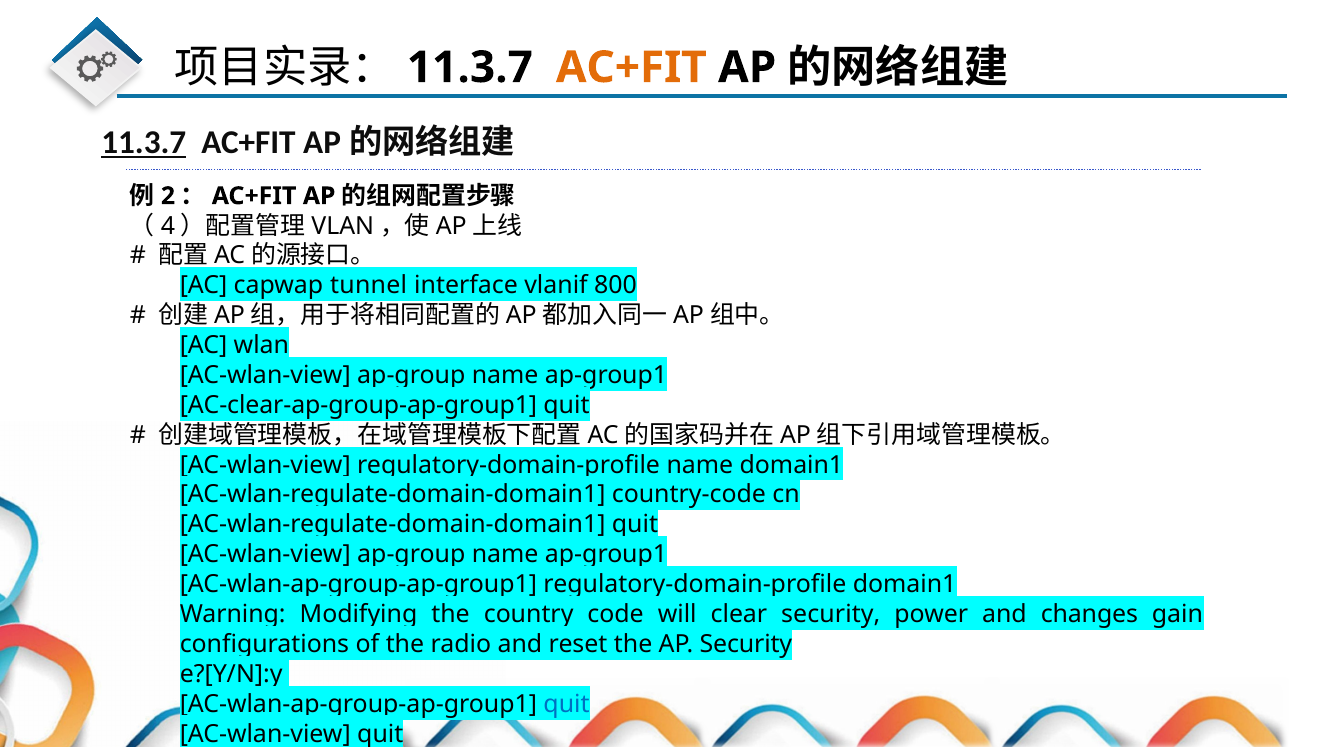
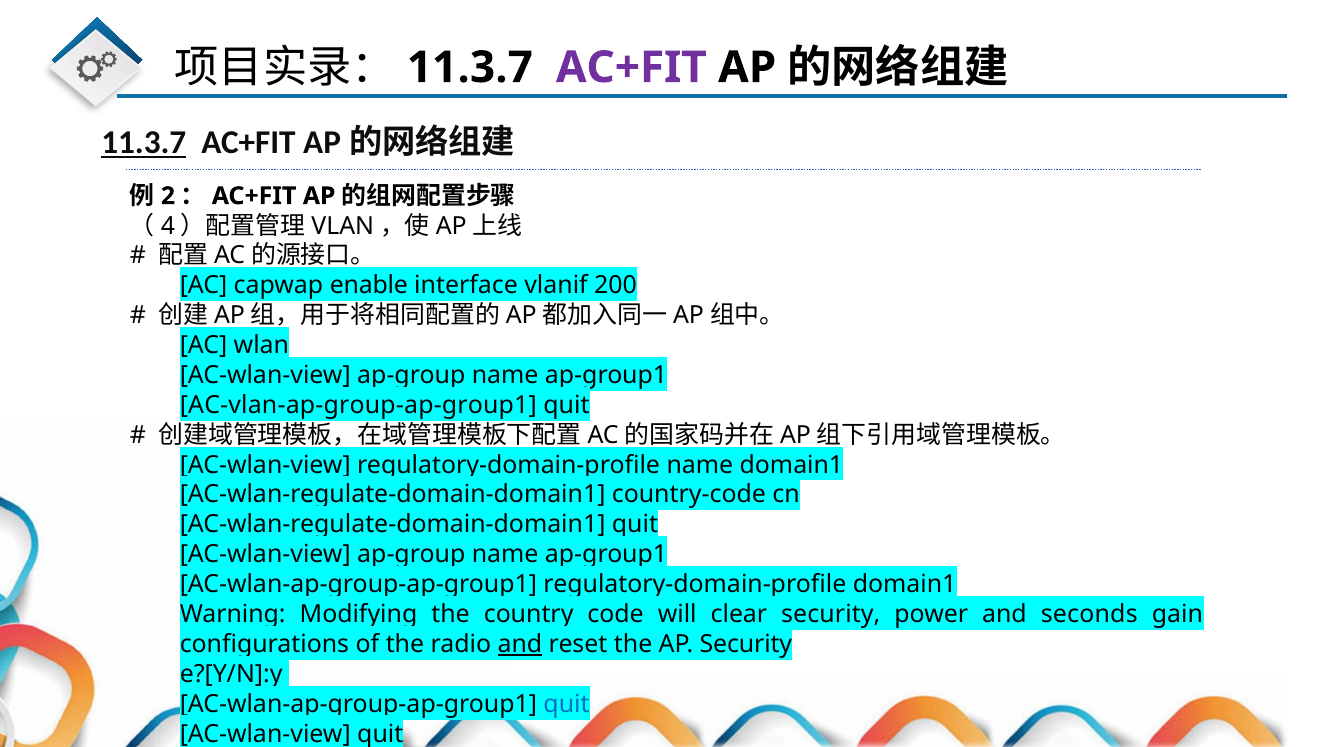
AC+FIT colour: orange -> purple (631, 68)
tunnel: tunnel -> enable (369, 286)
800: 800 -> 200 (616, 286)
AC-clear-ap-group-ap-group1: AC-clear-ap-group-ap-group1 -> AC-vlan-ap-group-ap-group1 (358, 405)
changes: changes -> seconds (1089, 614)
and underline: none -> present (520, 644)
